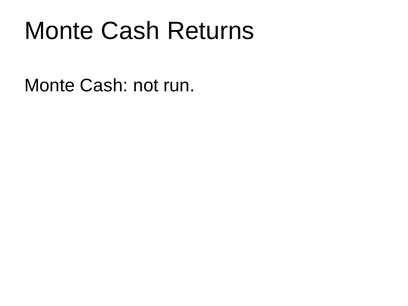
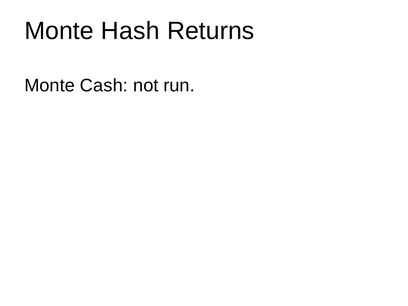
Cash: Cash -> Hash (130, 31)
